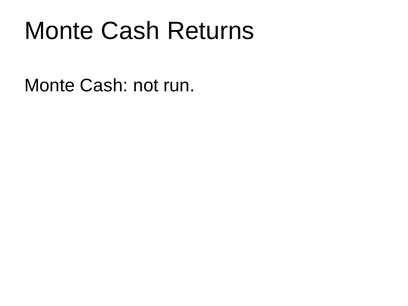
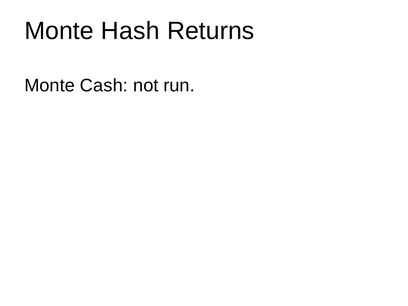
Cash: Cash -> Hash (130, 31)
